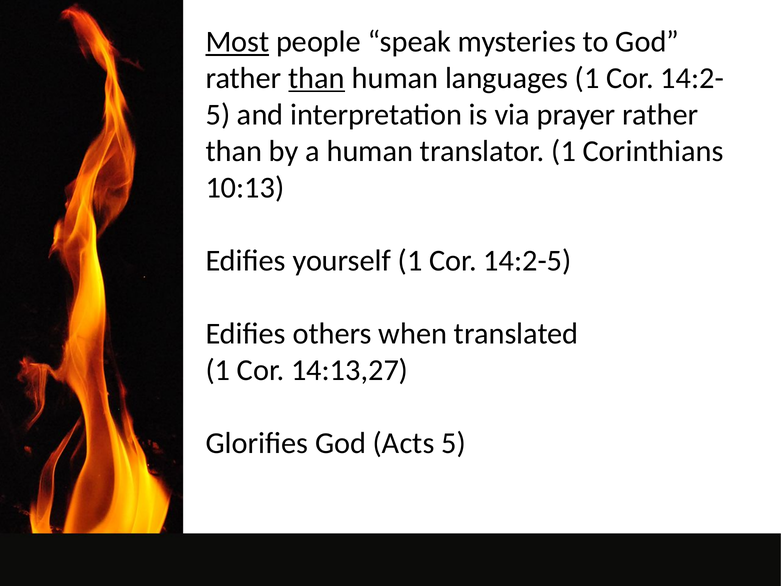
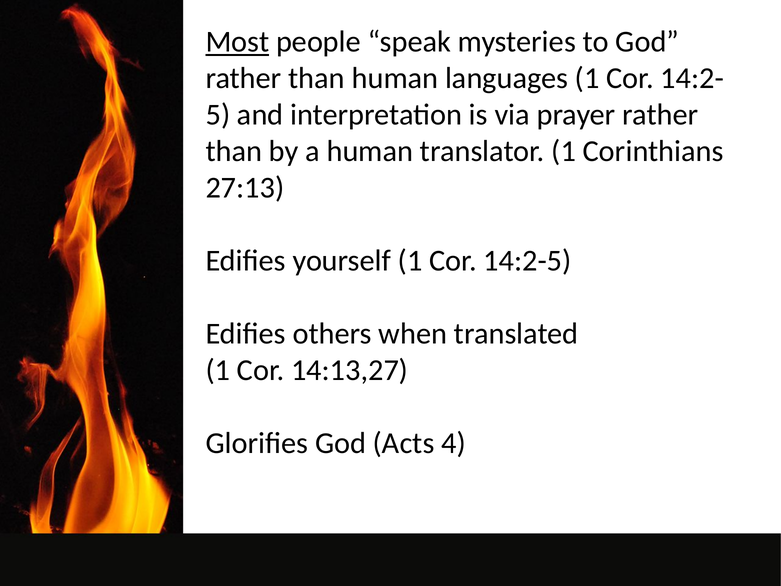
than underline: present -> none (317, 78)
10:13: 10:13 -> 27:13 (245, 188)
Acts 5: 5 -> 4 (453, 443)
